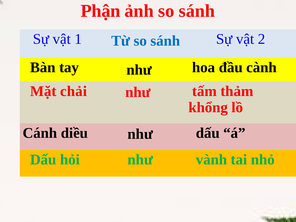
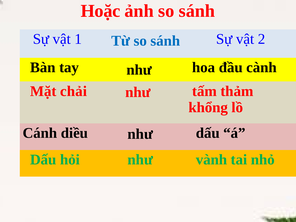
Phận: Phận -> Hoặc (101, 11)
